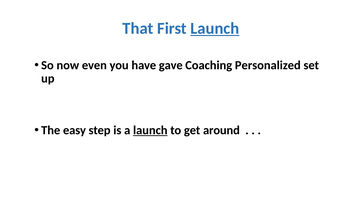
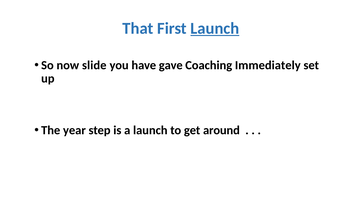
even: even -> slide (94, 65)
Personalized: Personalized -> Immediately (268, 65)
easy: easy -> year (74, 130)
launch underline: present -> none (150, 130)
